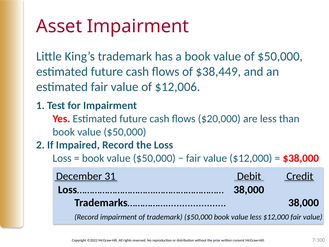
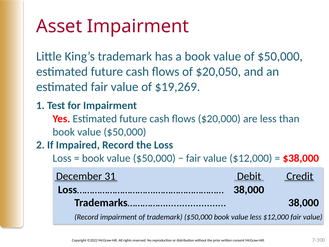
$38,449: $38,449 -> $20,050 (218, 72)
$12,006: $12,006 -> $19,269 (177, 87)
